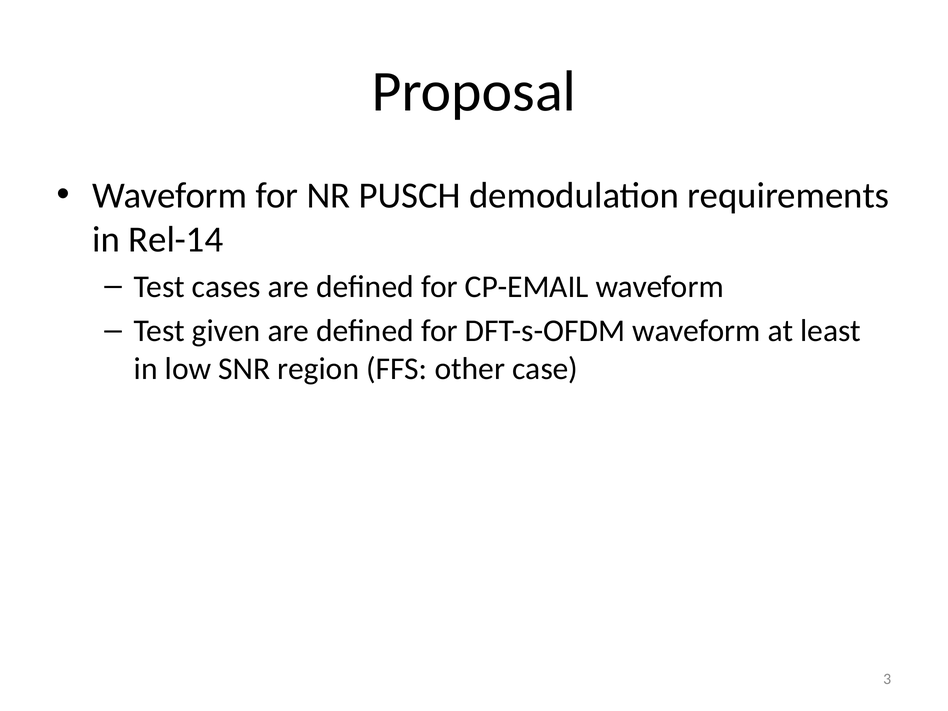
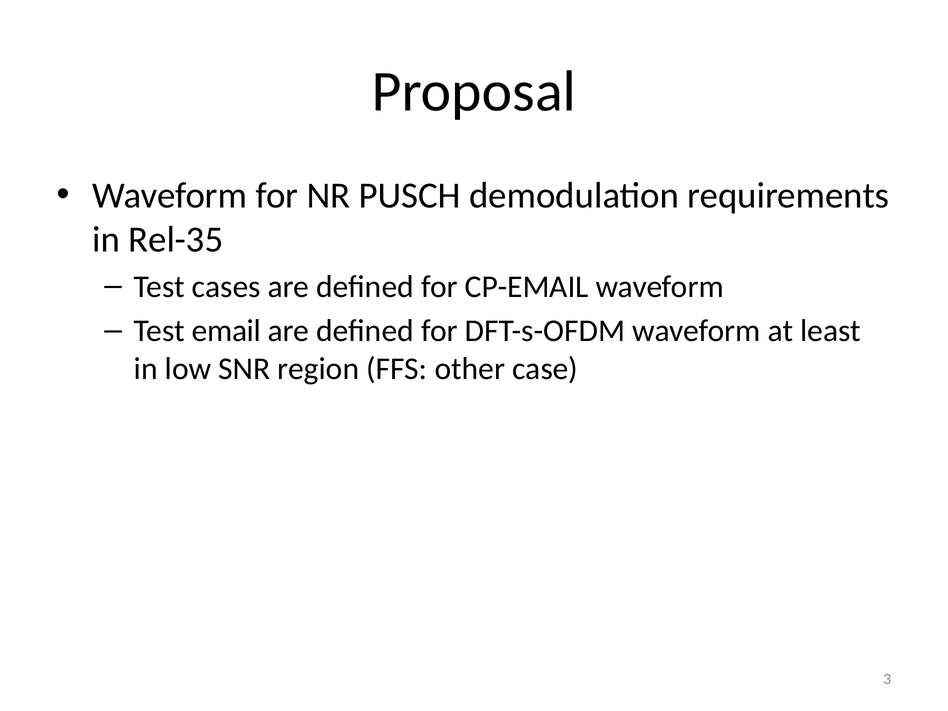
Rel-14: Rel-14 -> Rel-35 (176, 240)
given: given -> email (226, 331)
